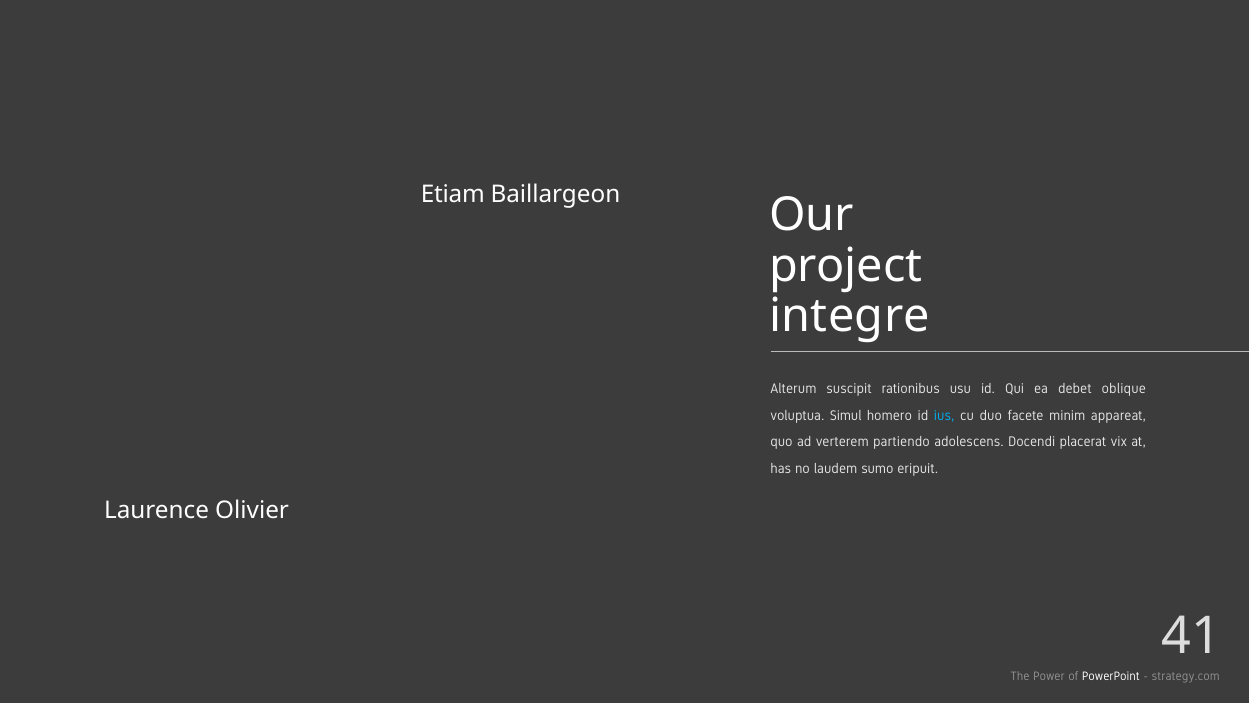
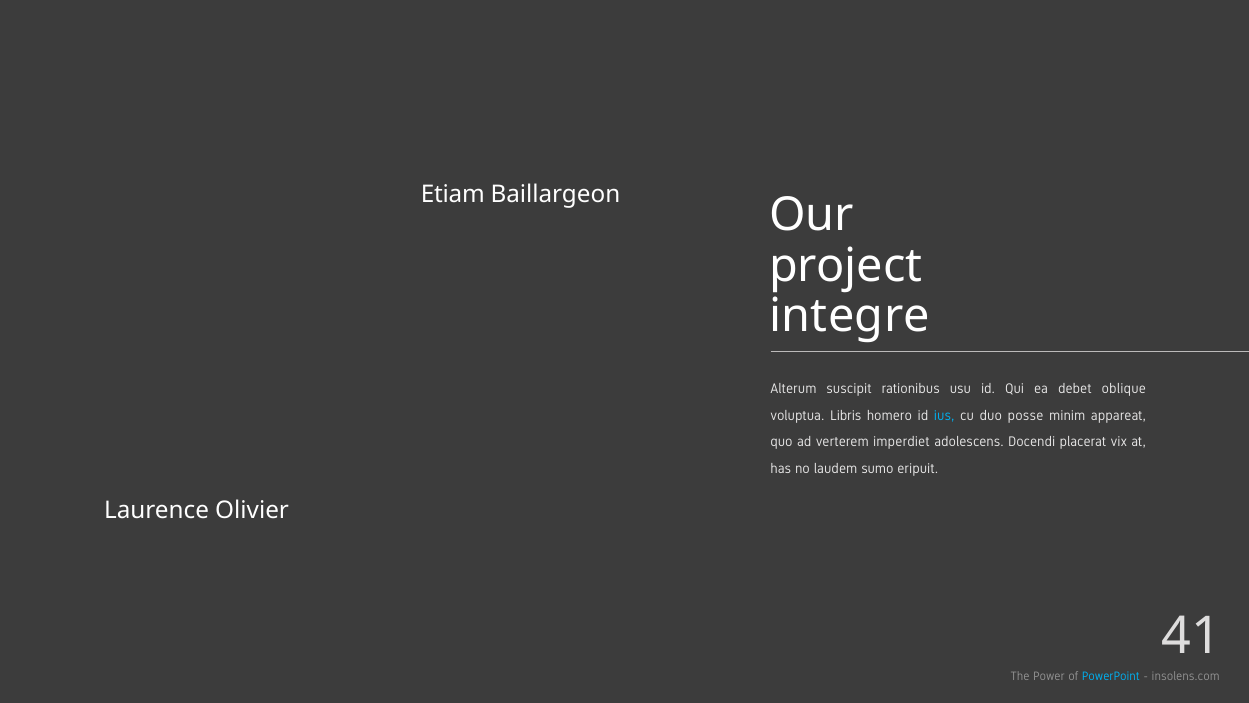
Simul: Simul -> Libris (846, 415)
facete: facete -> posse (1026, 415)
partiendo: partiendo -> imperdiet (902, 442)
PowerPoint colour: white -> light blue (1111, 676)
strategy.com: strategy.com -> insolens.com (1186, 676)
